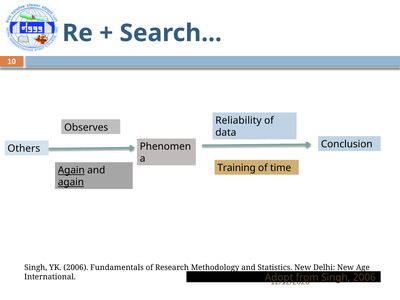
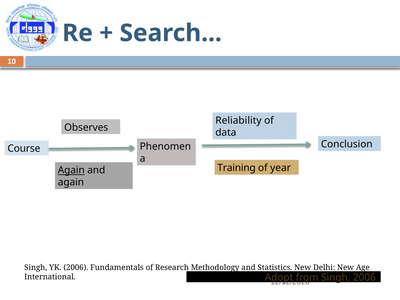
Others: Others -> Course (24, 149)
time: time -> year (281, 168)
again underline: present -> none (71, 182)
